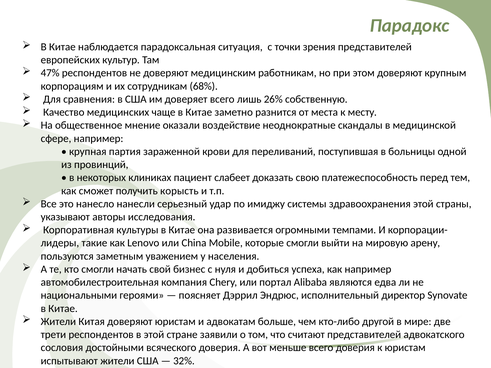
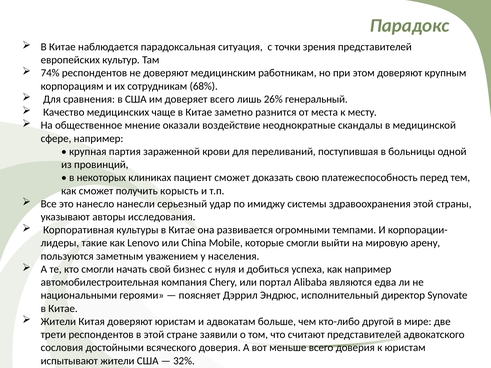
47%: 47% -> 74% (50, 73)
собственную: собственную -> генеральный (316, 99)
пациент слабеет: слабеет -> сможет (232, 178)
